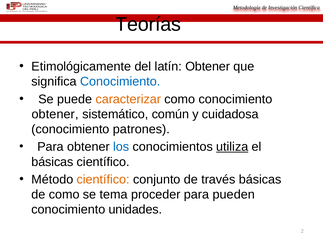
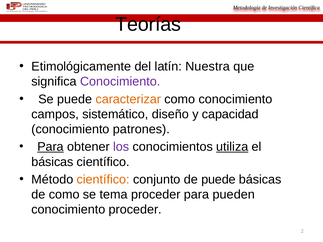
latín Obtener: Obtener -> Nuestra (208, 67)
Conocimiento colour: blue -> purple (120, 82)
obtener: obtener -> campos (55, 114)
común: común -> diseño (170, 114)
cuidadosa: cuidadosa -> capacidad (230, 114)
Para underline: none -> present (50, 147)
los colour: blue -> purple (121, 147)
de través: través -> puede (218, 180)
conocimiento unidades: unidades -> proceder (135, 210)
